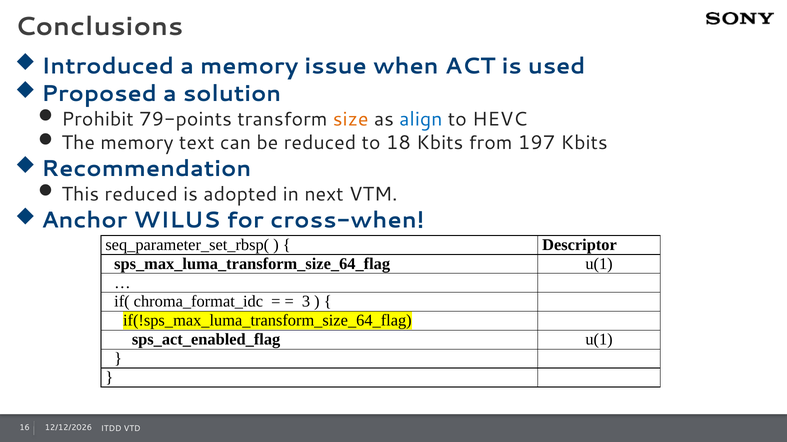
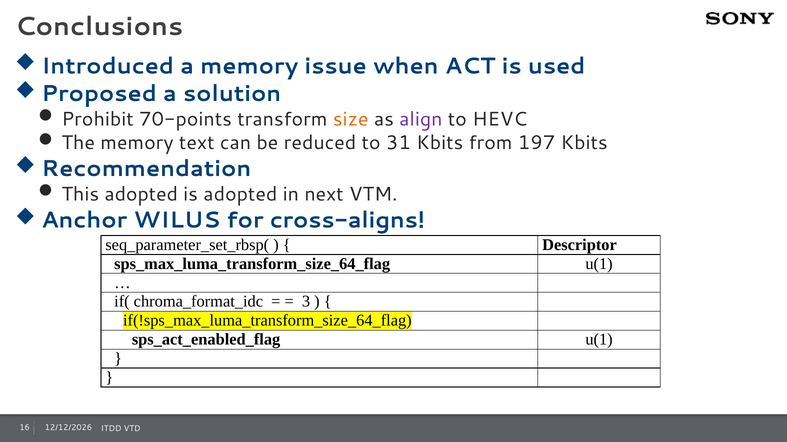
79-points: 79-points -> 70-points (185, 119)
align colour: blue -> purple (421, 119)
18: 18 -> 31 (398, 143)
This reduced: reduced -> adopted (141, 194)
cross-when: cross-when -> cross-aligns (347, 220)
